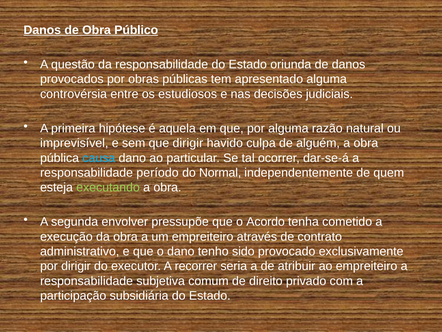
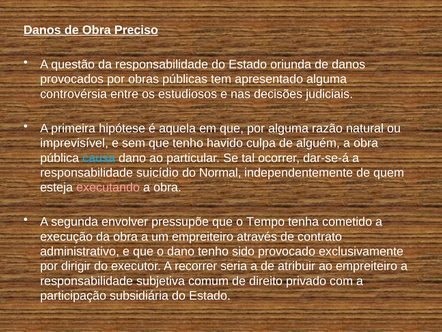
Público: Público -> Preciso (136, 30)
que dirigir: dirigir -> tenho (188, 143)
período: período -> suicídio (158, 172)
executando colour: light green -> pink (108, 187)
Acordo: Acordo -> Tempo (266, 222)
